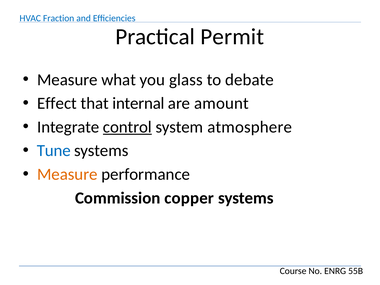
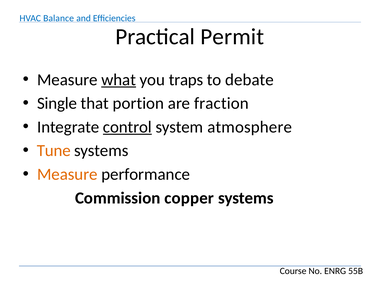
Fraction: Fraction -> Balance (59, 18)
what underline: none -> present (119, 80)
glass: glass -> traps (186, 80)
Effect: Effect -> Single (57, 103)
internal: internal -> portion (138, 103)
amount: amount -> fraction (221, 103)
Tune colour: blue -> orange (54, 151)
